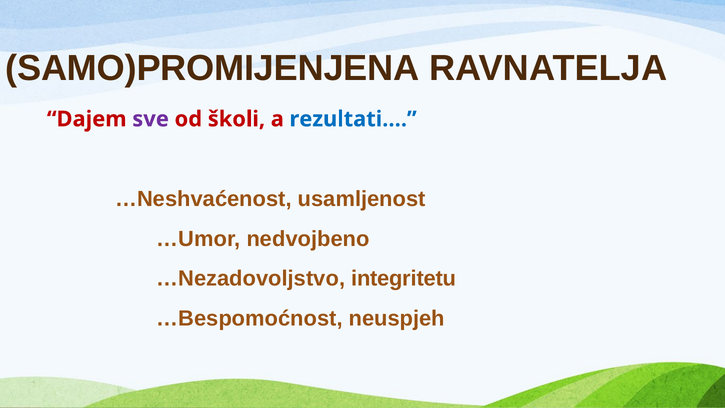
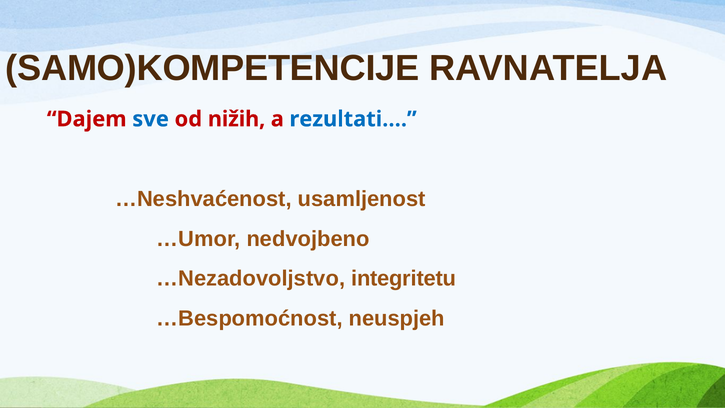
SAMO)PROMIJENJENA: SAMO)PROMIJENJENA -> SAMO)KOMPETENCIJE (212, 68)
sve colour: purple -> blue (151, 119)
školi: školi -> nižih (237, 119)
